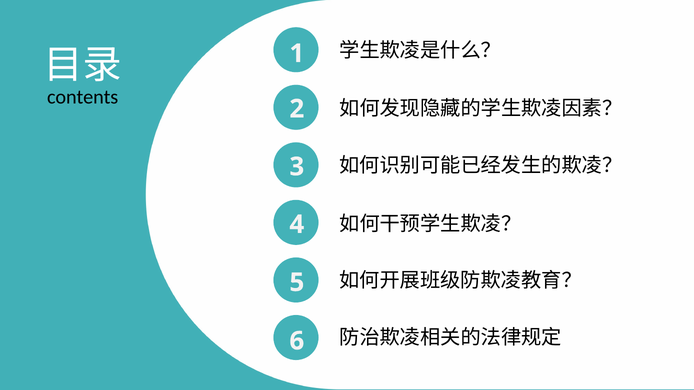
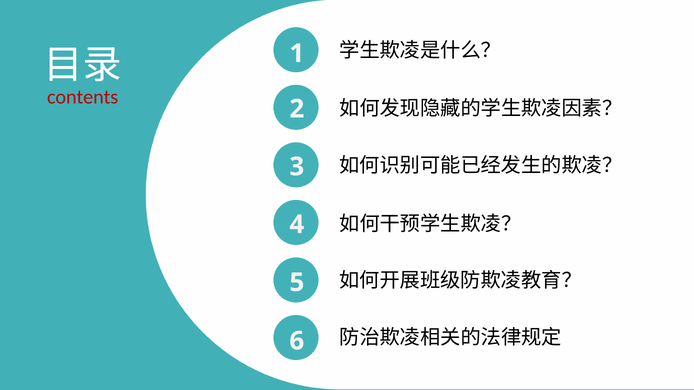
contents colour: black -> red (83, 97)
